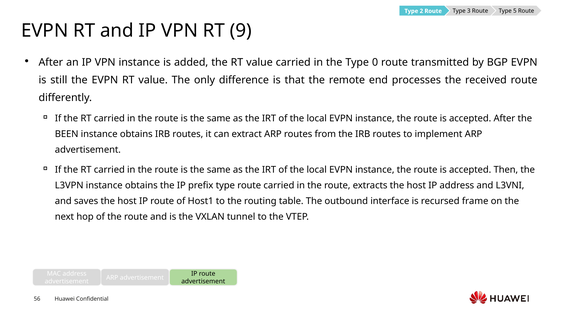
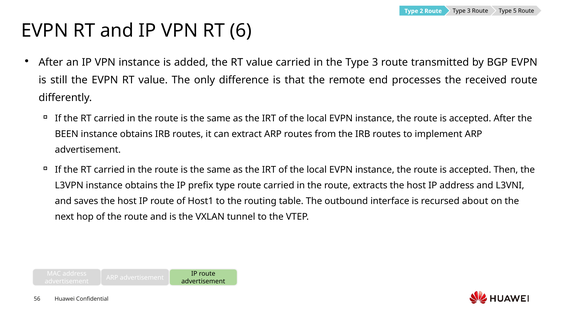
9: 9 -> 6 (241, 31)
the Type 0: 0 -> 3 (375, 62)
frame: frame -> about (475, 201)
